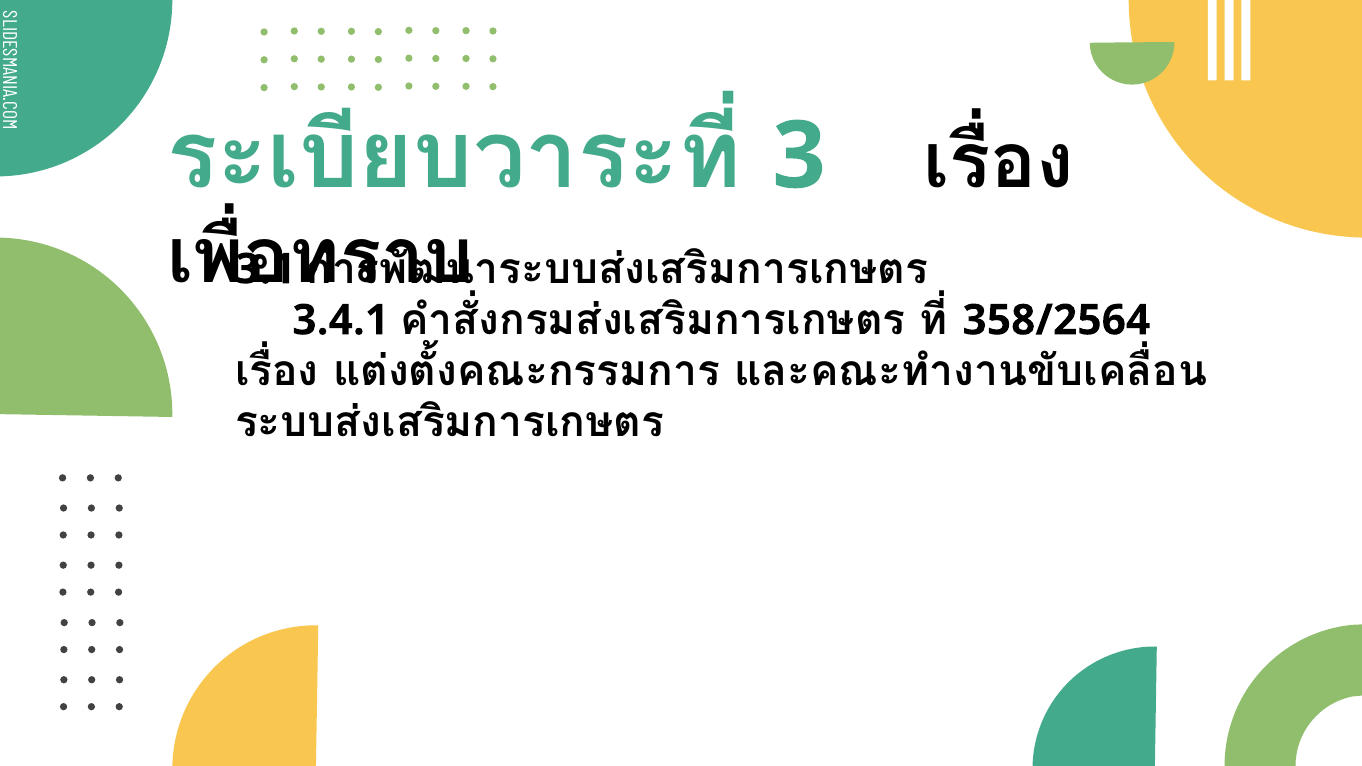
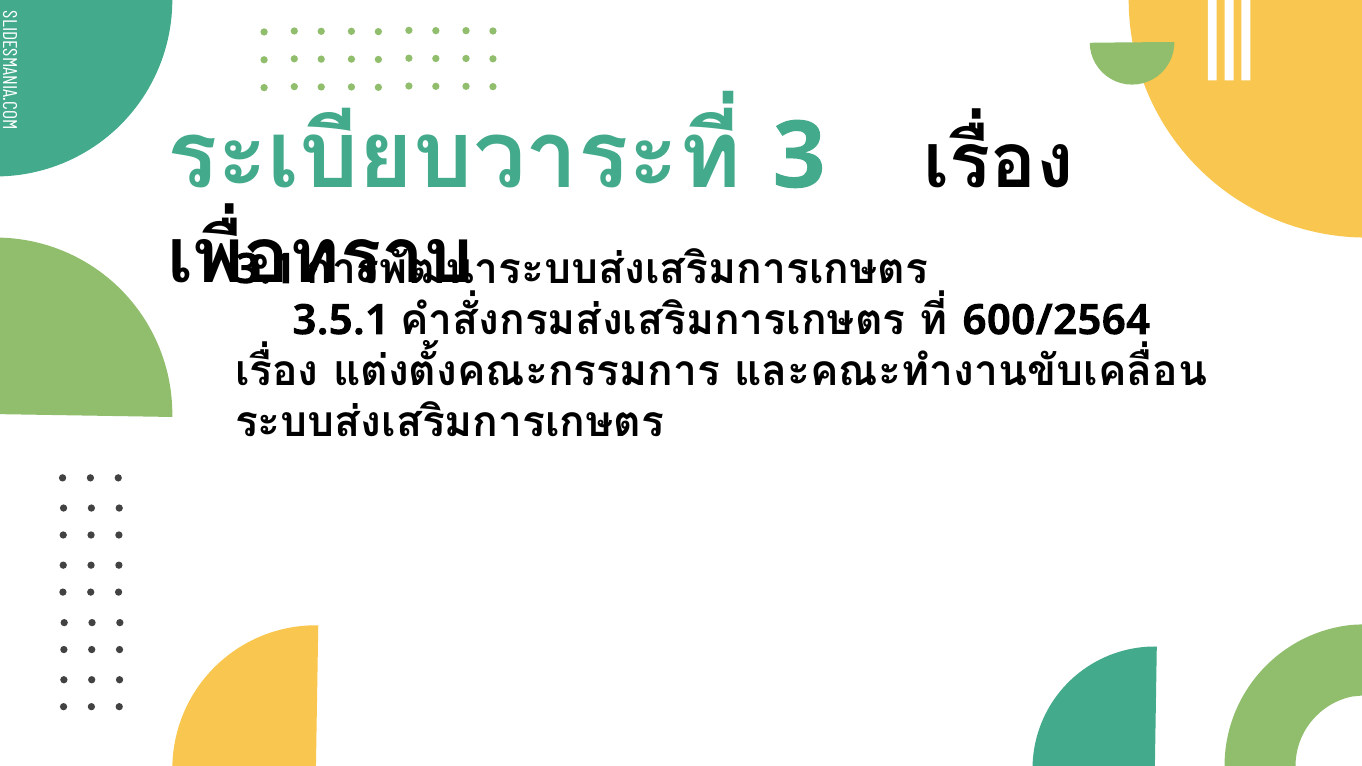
3.4.1: 3.4.1 -> 3.5.1 (341, 320)
358/2564: 358/2564 -> 600/2564 (1056, 320)
